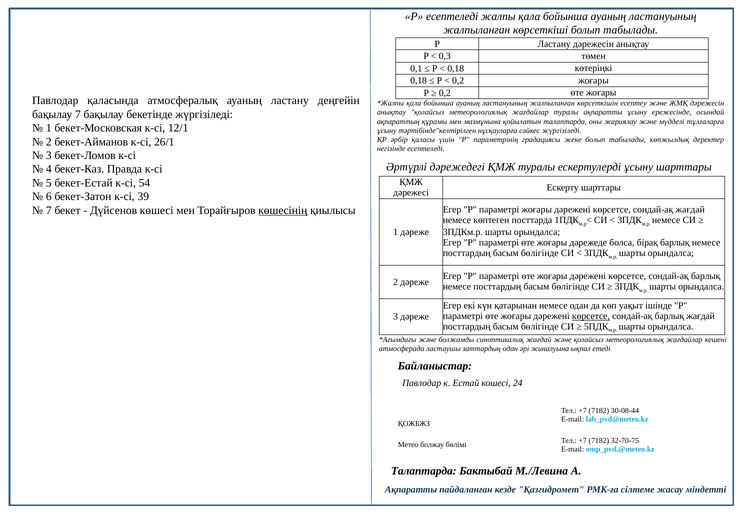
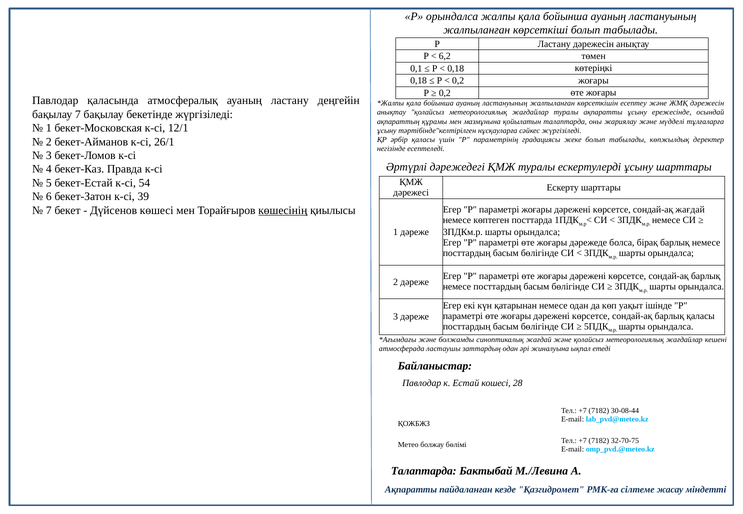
Р есептеледі: есептеледі -> орындалса (452, 16)
0,3: 0,3 -> 6,2 (445, 56)
көрсетсе underline: present -> none (591, 316)
барлық жағдай: жағдай -> қаласы (701, 316)
24: 24 -> 28 (518, 383)
